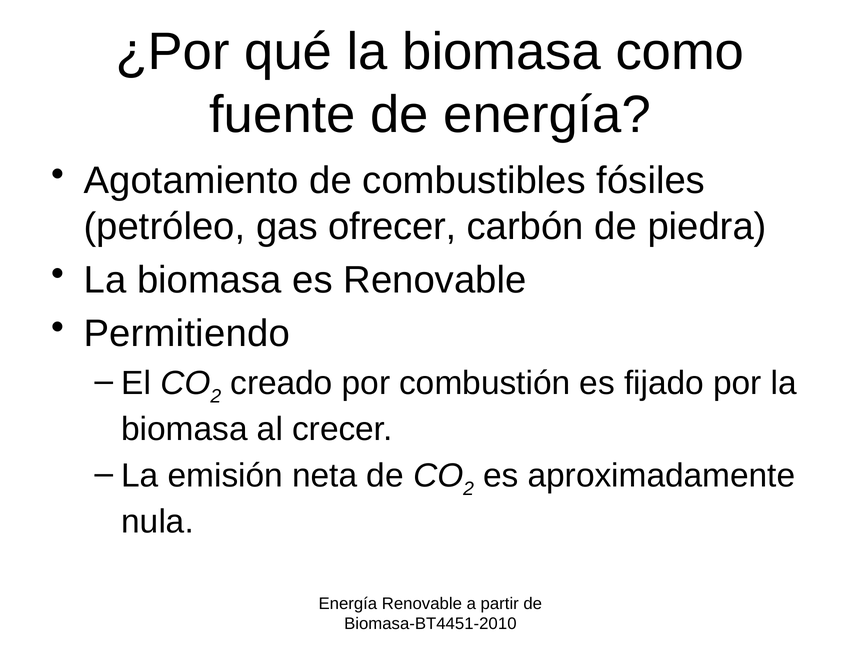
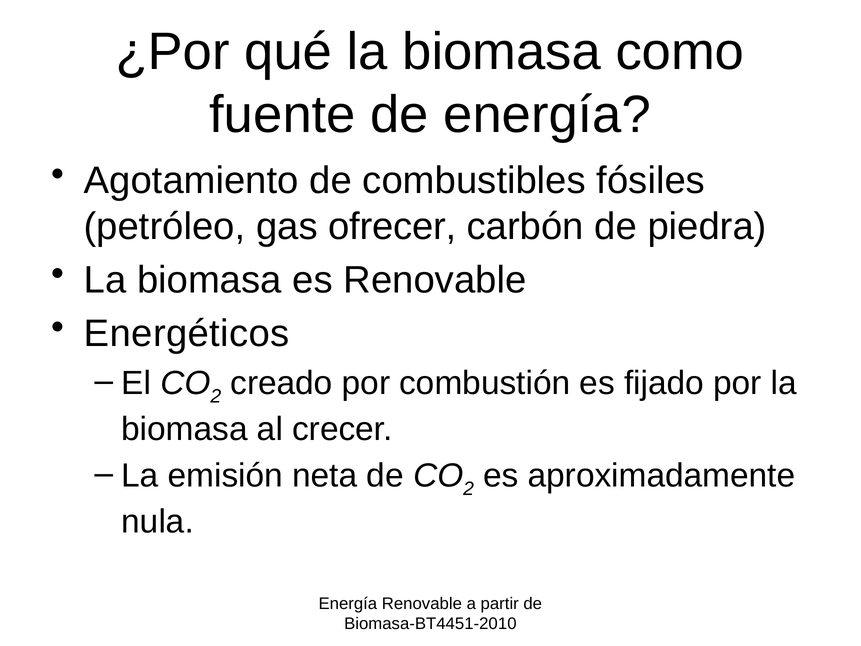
Permitiendo: Permitiendo -> Energéticos (187, 334)
